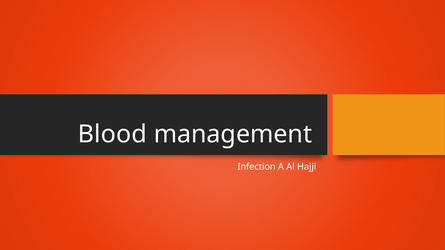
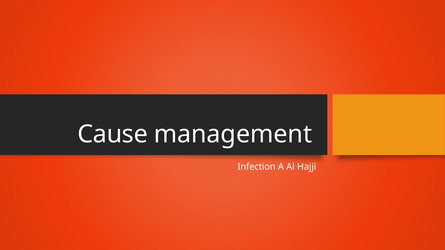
Blood: Blood -> Cause (113, 135)
